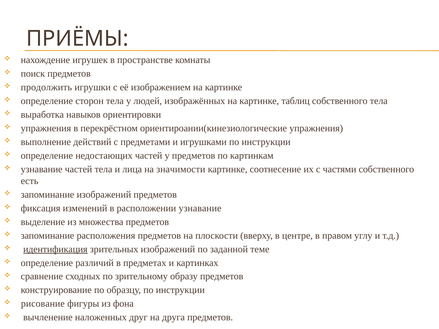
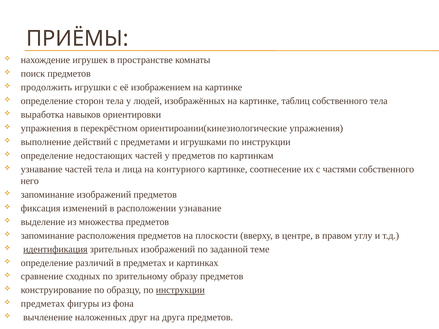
значимости: значимости -> контурного (181, 169)
есть: есть -> него (30, 181)
инструкции underline: none -> present (180, 290)
рисование: рисование -> предметах (43, 304)
